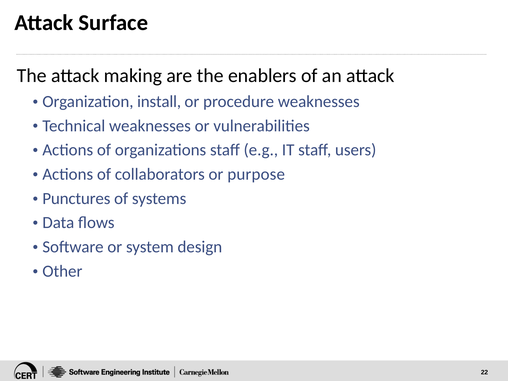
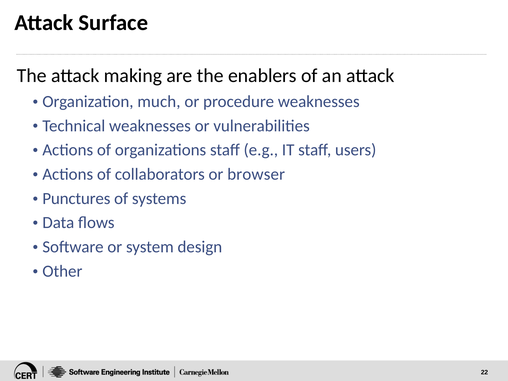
install: install -> much (159, 102)
purpose: purpose -> browser (256, 174)
